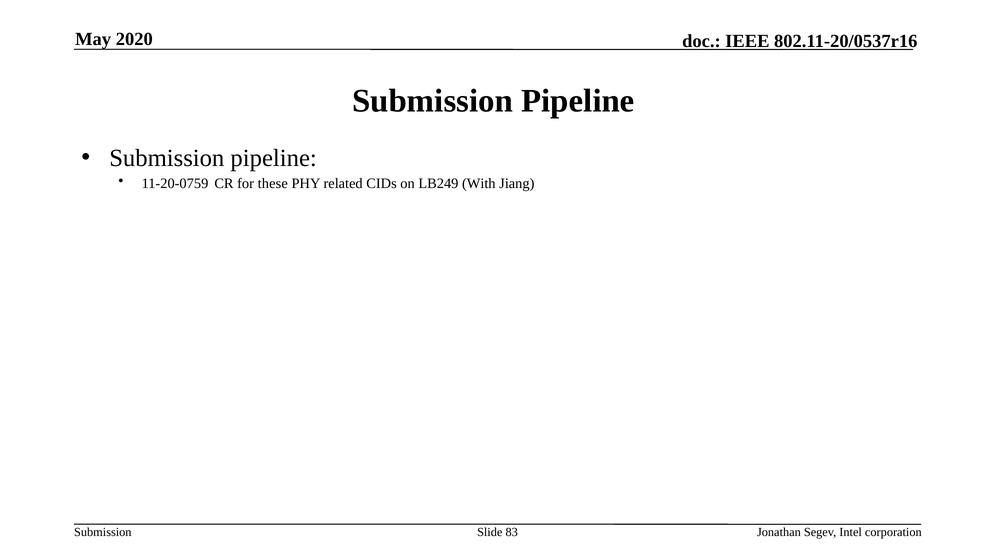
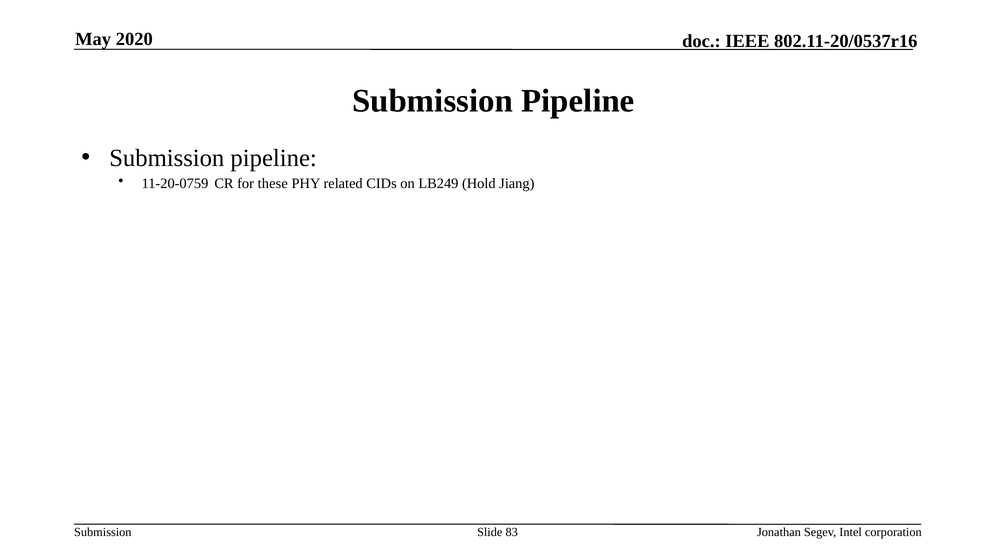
With: With -> Hold (479, 184)
